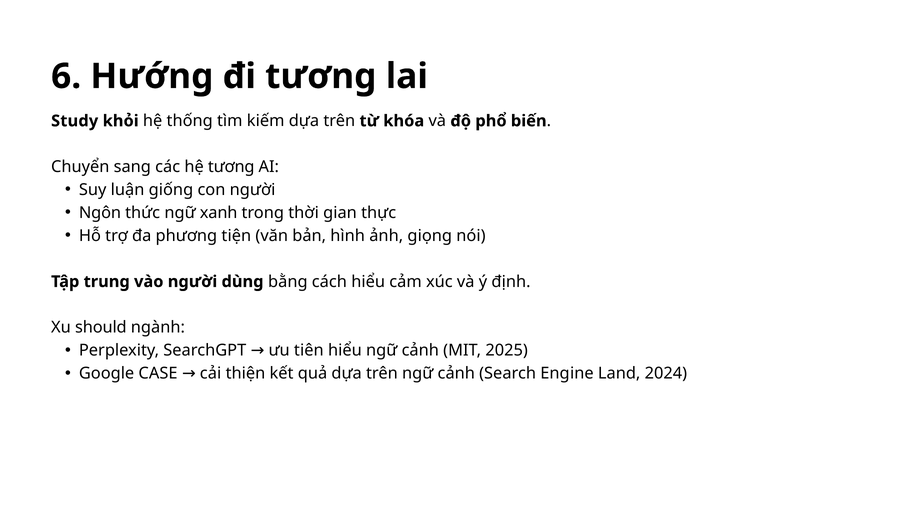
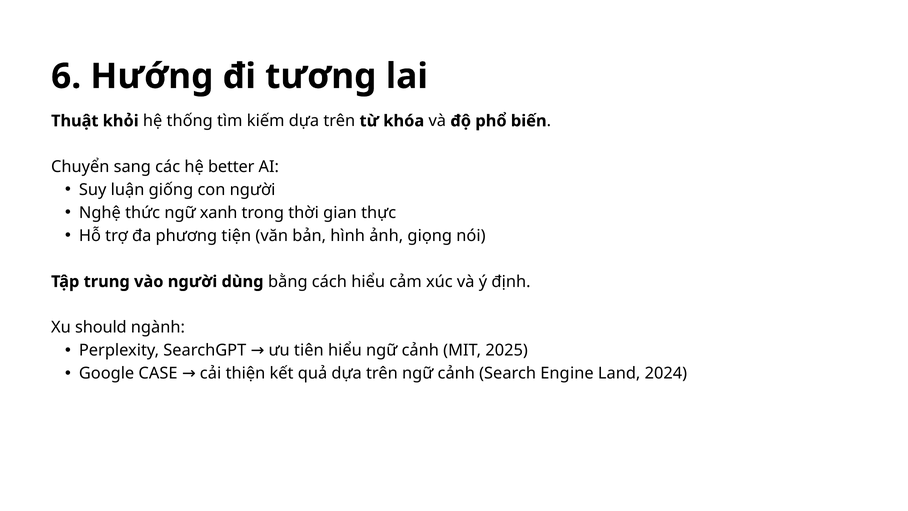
Study: Study -> Thuật (75, 121)
hệ tương: tương -> better (231, 167)
Ngôn: Ngôn -> Nghệ (100, 213)
